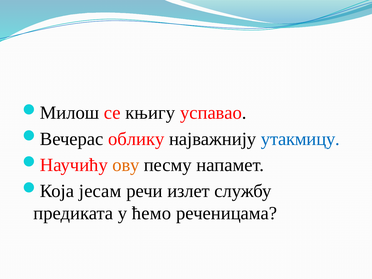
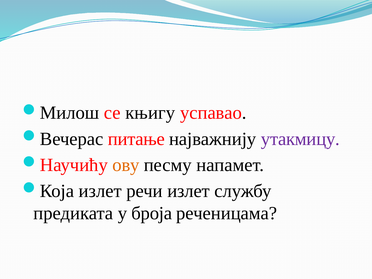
облику: облику -> питање (136, 139)
утакмицу colour: blue -> purple (300, 139)
јесам: јесам -> излет (100, 191)
ћемо: ћемо -> броја (152, 213)
